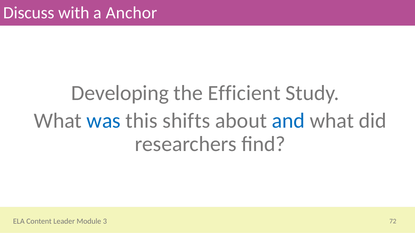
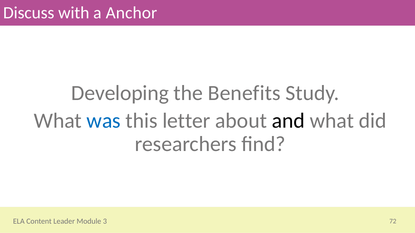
Efficient: Efficient -> Benefits (244, 93)
shifts: shifts -> letter (186, 121)
and colour: blue -> black (288, 121)
